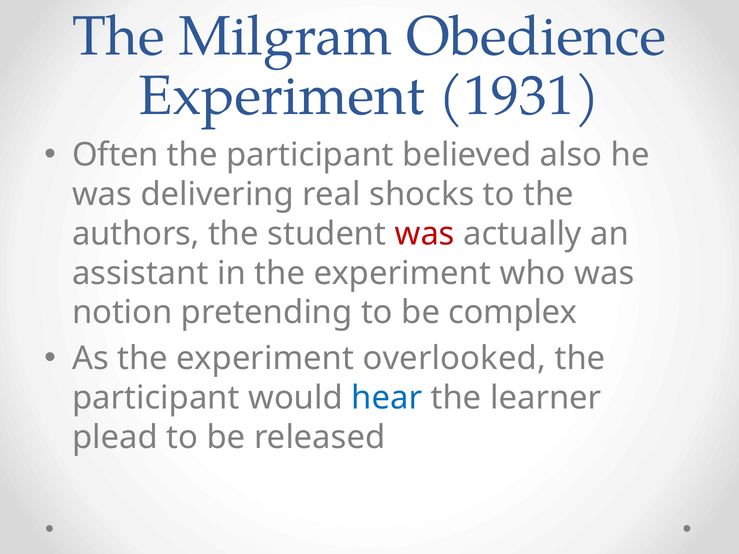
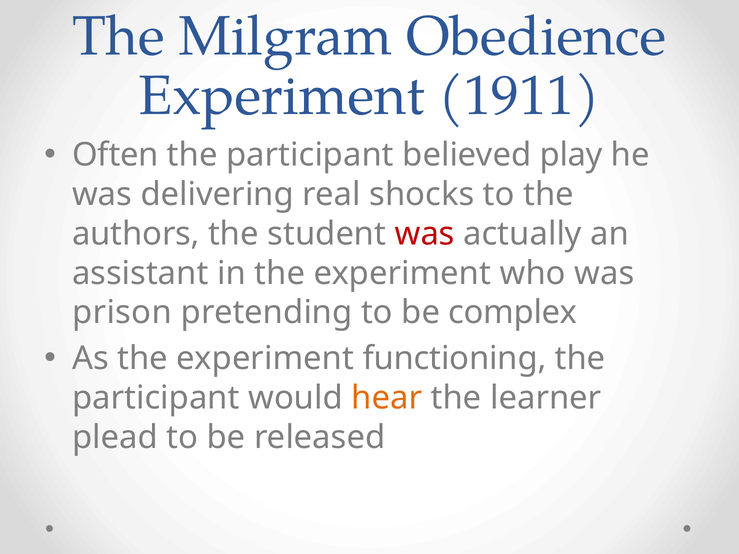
1931: 1931 -> 1911 (519, 96)
also: also -> play (571, 155)
notion: notion -> prison (122, 313)
overlooked: overlooked -> functioning (454, 359)
hear colour: blue -> orange (387, 398)
